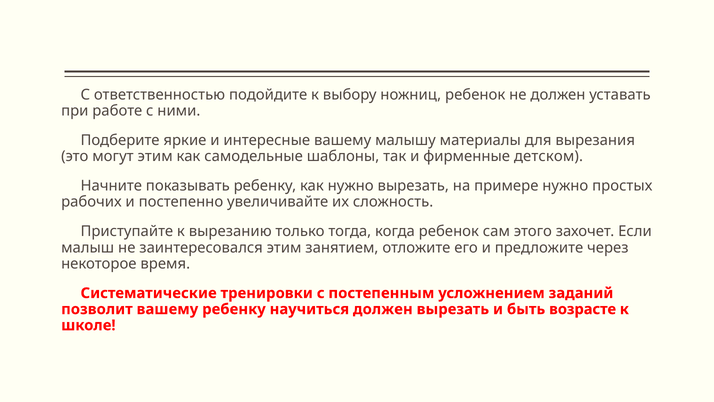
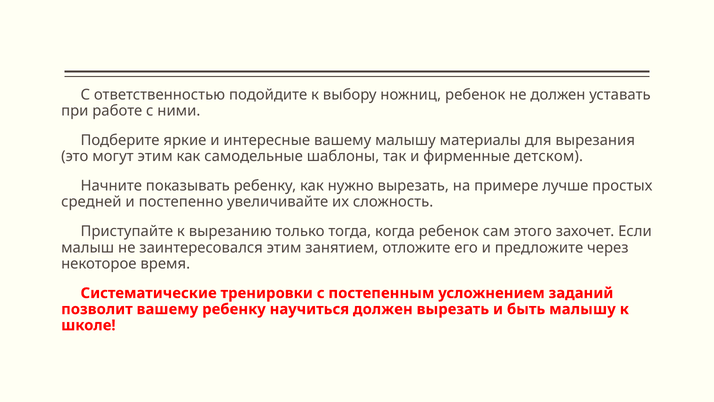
примере нужно: нужно -> лучше (565, 186)
рабочих: рабочих -> средней (91, 202)
быть возрасте: возрасте -> малышу (582, 309)
